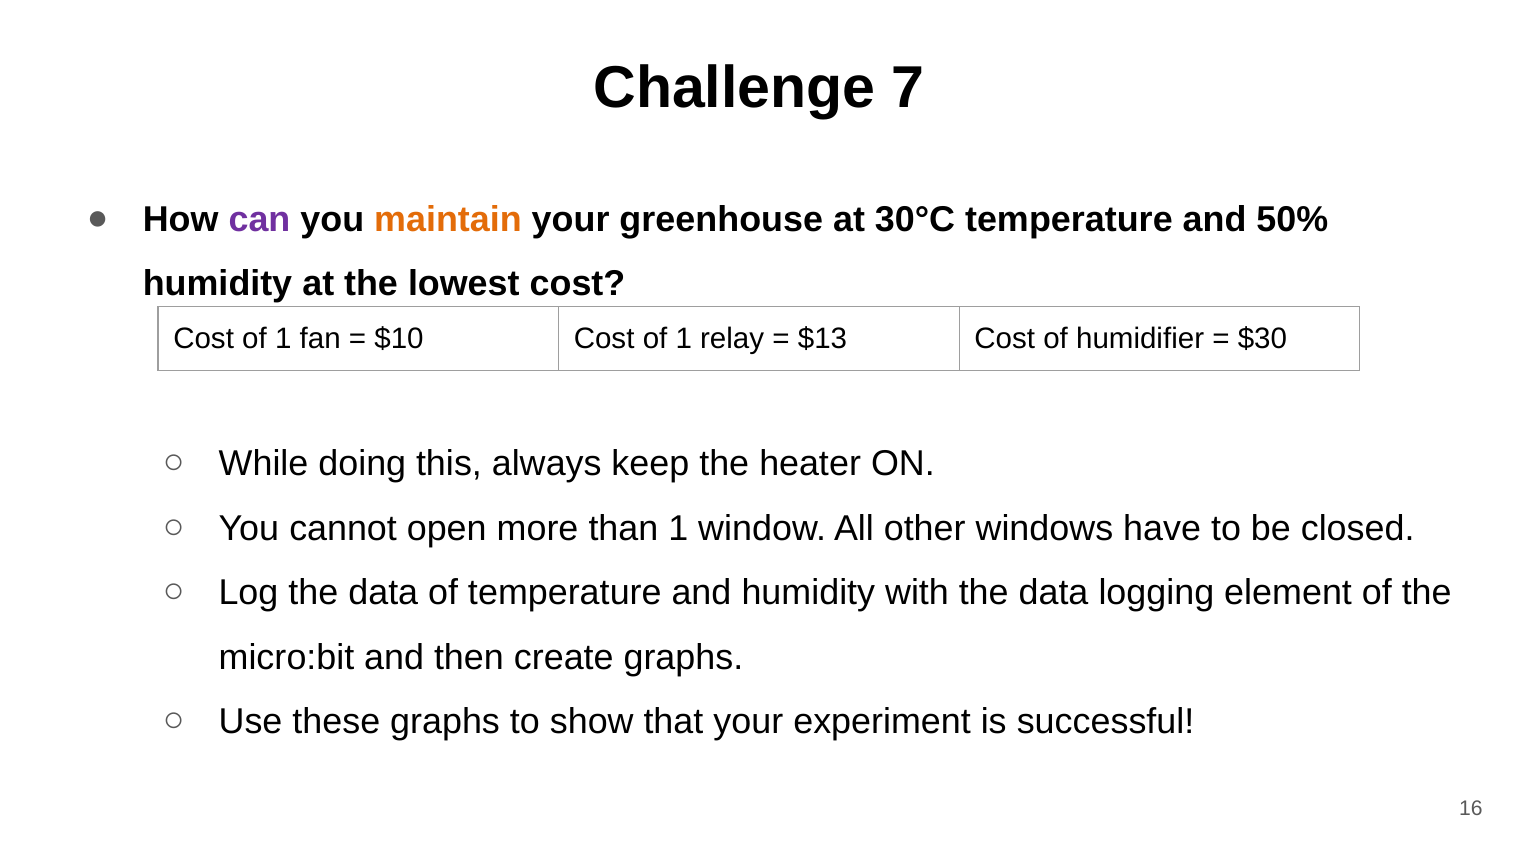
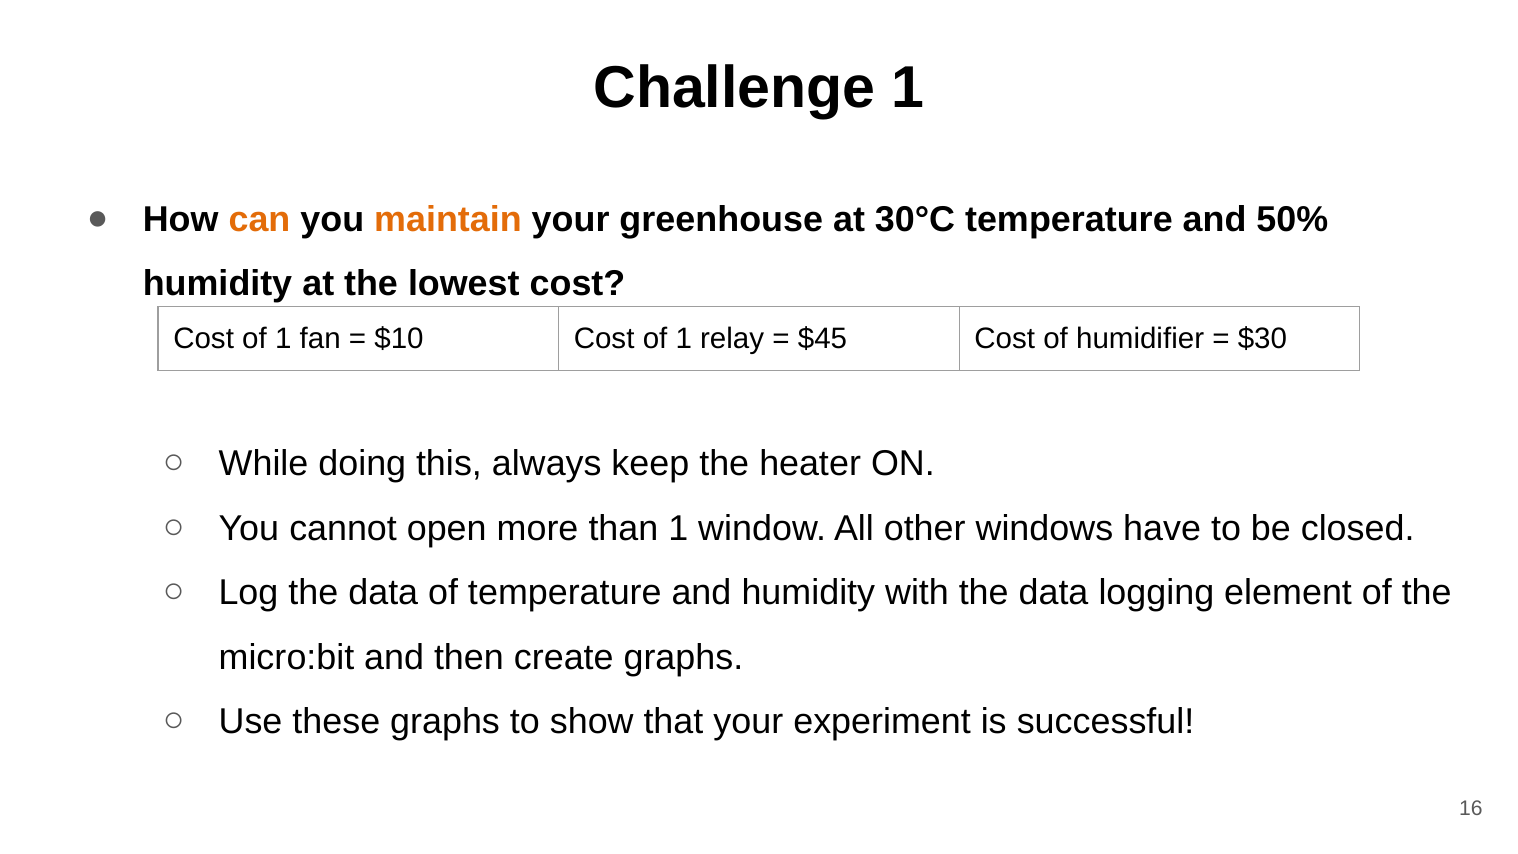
Challenge 7: 7 -> 1 (908, 88)
can colour: purple -> orange (259, 220)
$13: $13 -> $45 (822, 339)
